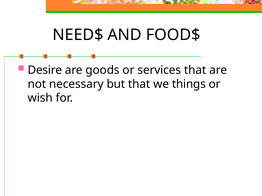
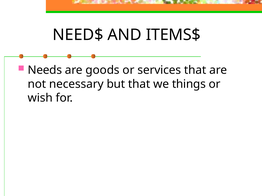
FOOD$: FOOD$ -> ITEMS$ (173, 35)
Desire: Desire -> Needs (45, 70)
